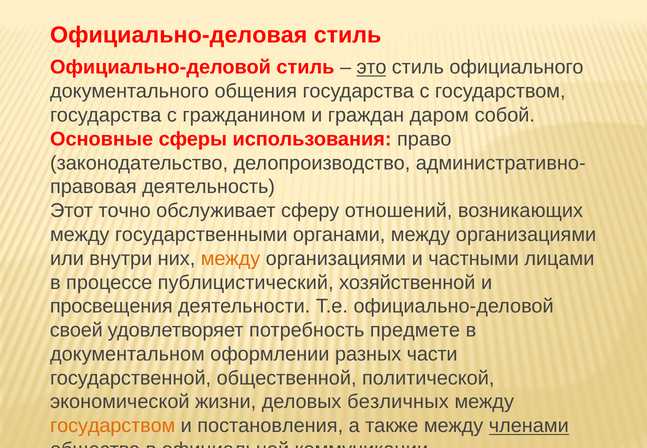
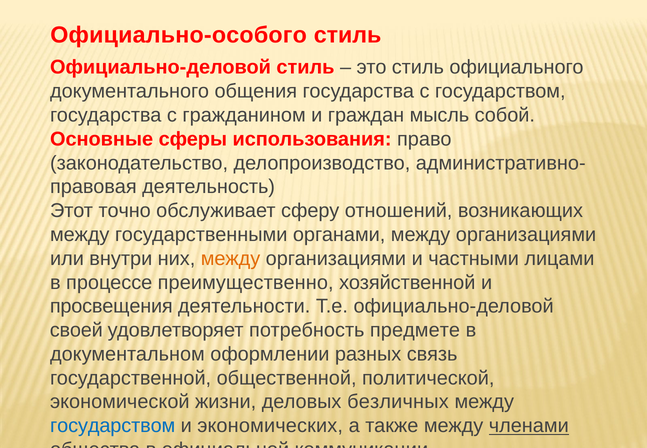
Официально-деловая: Официально-деловая -> Официально-особого (179, 35)
это underline: present -> none (372, 67)
даром: даром -> мысль (439, 115)
публицистический: публицистический -> преимущественно (246, 282)
части: части -> связь (432, 354)
государством colour: orange -> blue (113, 426)
постановления: постановления -> экономических (270, 426)
